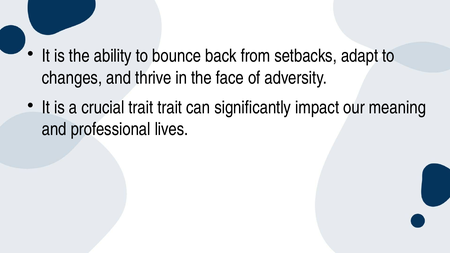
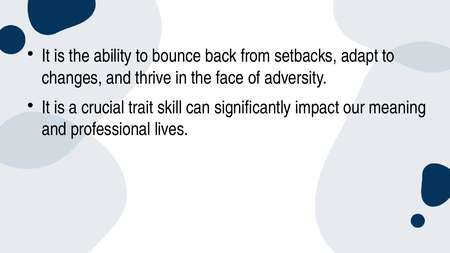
trait trait: trait -> skill (170, 108)
